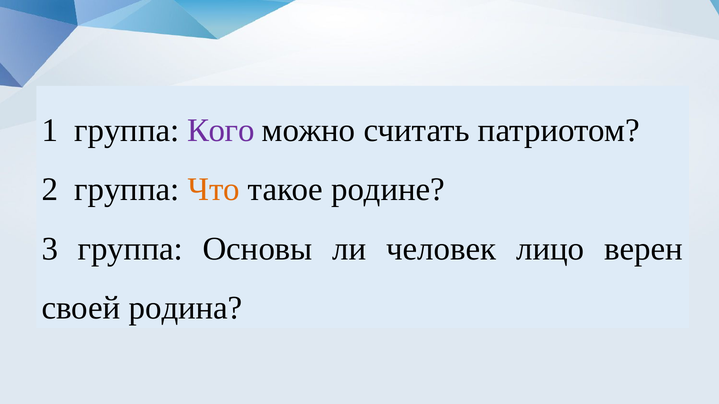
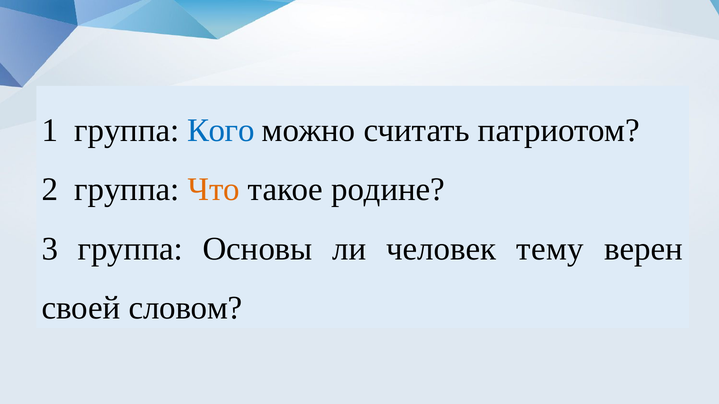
Кого colour: purple -> blue (221, 130)
лицо: лицо -> тему (550, 249)
родина: родина -> словом (186, 308)
